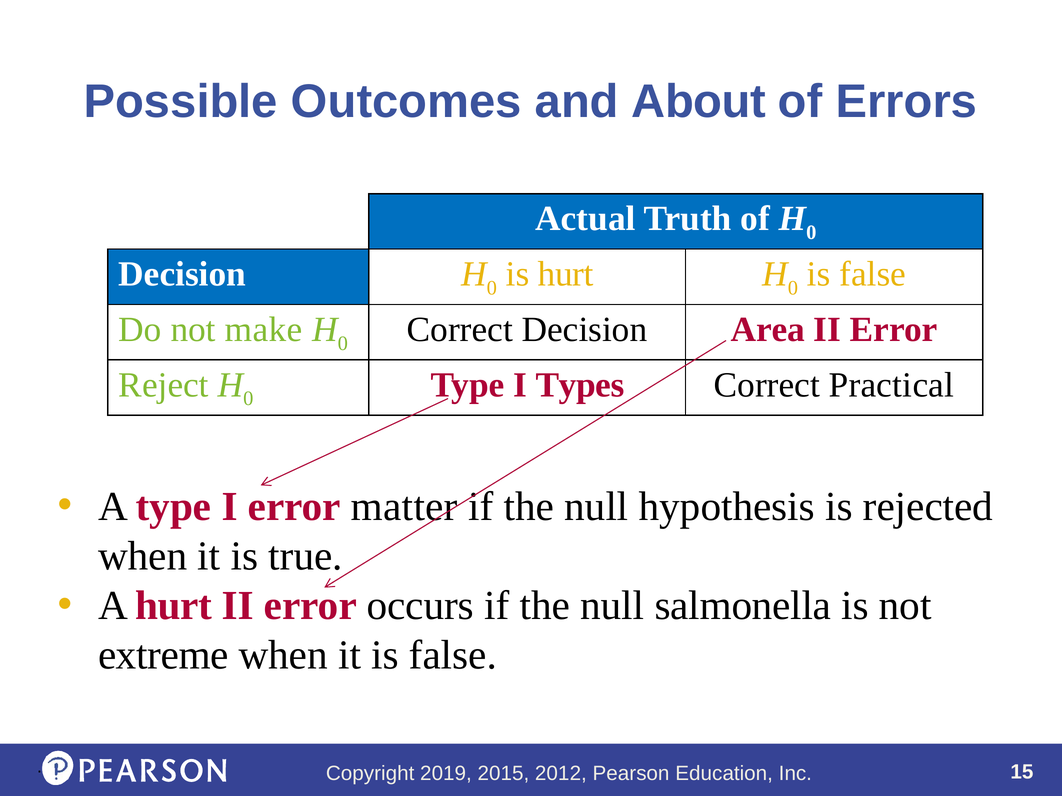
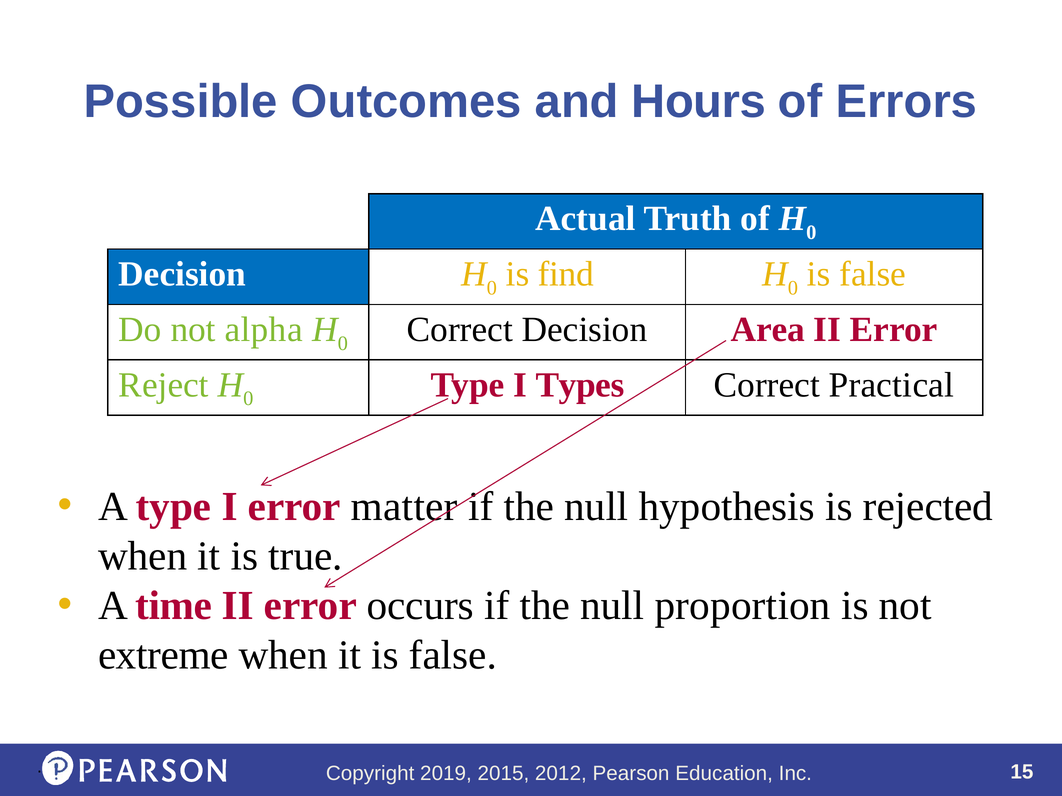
About: About -> Hours (699, 102)
is hurt: hurt -> find (566, 274)
make: make -> alpha (264, 330)
A hurt: hurt -> time (174, 606)
salmonella: salmonella -> proportion (743, 606)
